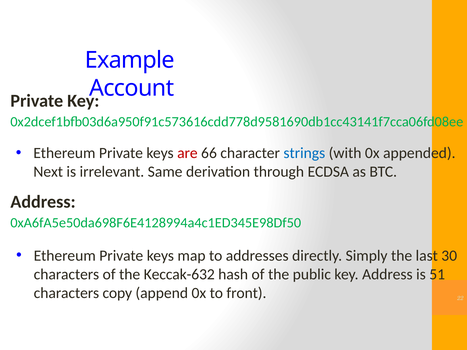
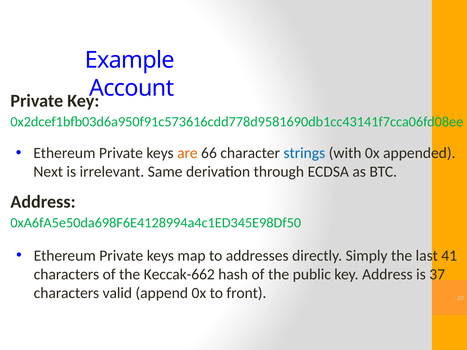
are colour: red -> orange (187, 153)
30: 30 -> 41 (449, 256)
Keccak-632: Keccak-632 -> Keccak-662 (179, 275)
51: 51 -> 37 (437, 275)
copy: copy -> valid (117, 293)
